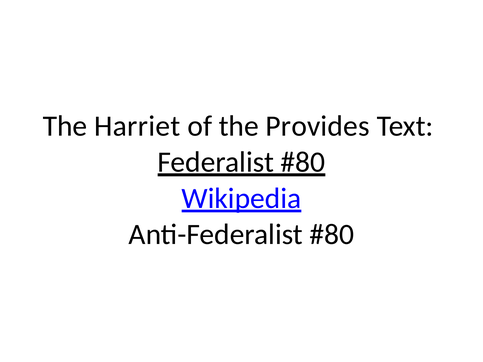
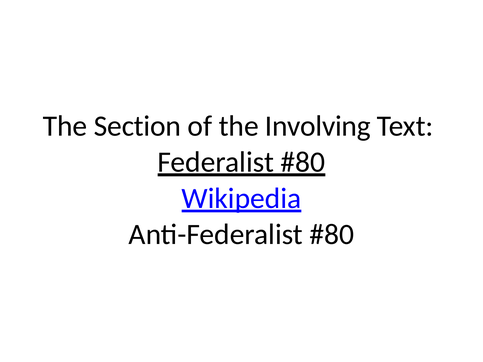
Harriet: Harriet -> Section (137, 126)
Provides: Provides -> Involving (318, 126)
